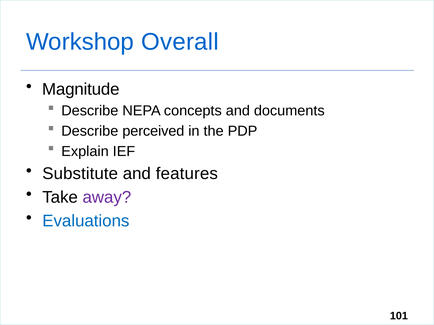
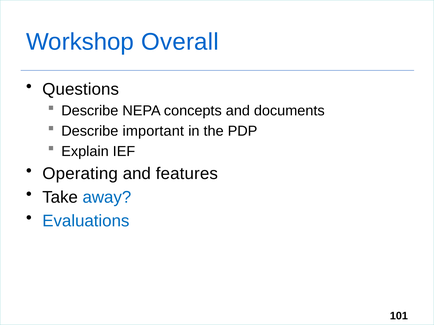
Magnitude: Magnitude -> Questions (81, 89)
perceived: perceived -> important (153, 131)
Substitute: Substitute -> Operating (80, 174)
away colour: purple -> blue (107, 197)
